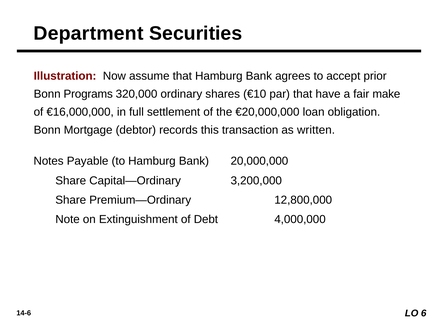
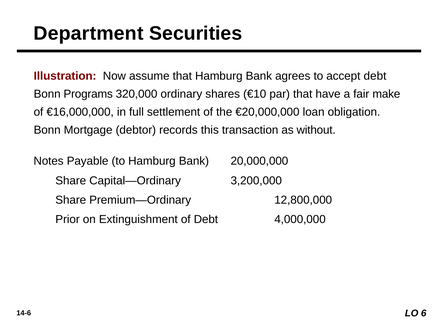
accept prior: prior -> debt (375, 76)
written: written -> without (316, 130)
Note: Note -> Prior (68, 220)
